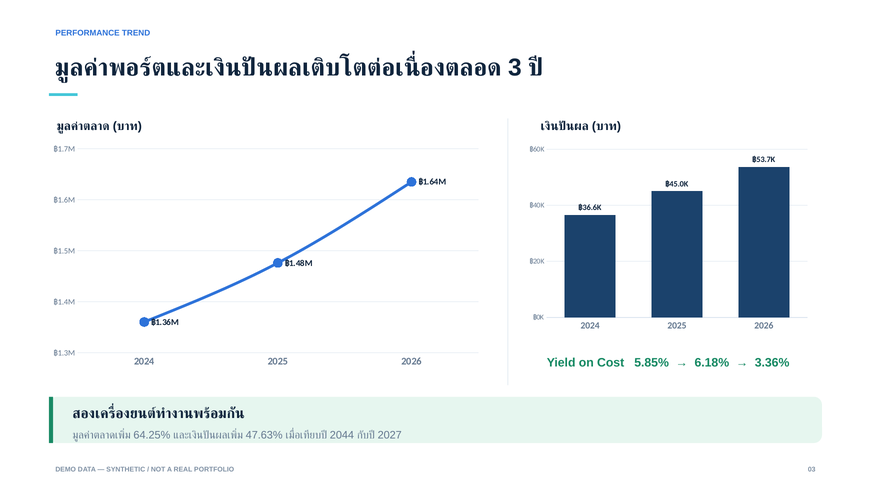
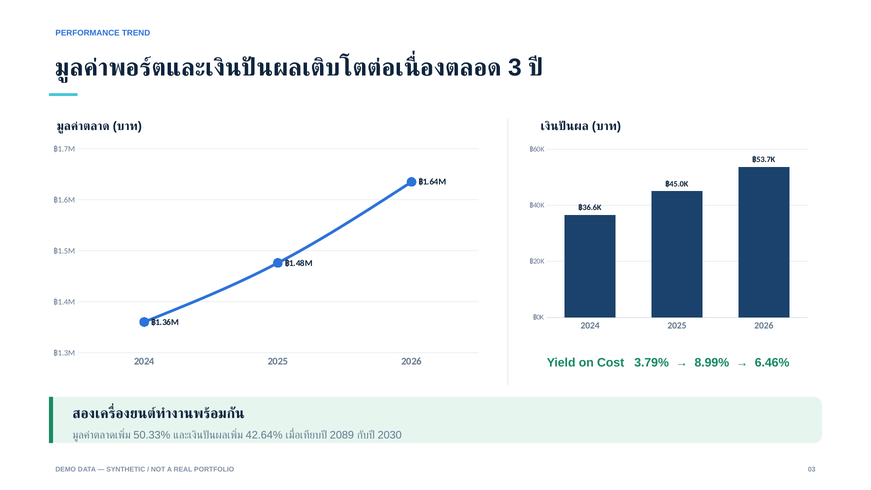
5.85%: 5.85% -> 3.79% (652, 362)
6.18%: 6.18% -> 8.99% (712, 362)
3.36%: 3.36% -> 6.46% (772, 362)
64.25%: 64.25% -> 50.33% (152, 435)
47.63%: 47.63% -> 42.64% (264, 435)
2044: 2044 -> 2089 (342, 435)
2027: 2027 -> 2030 (390, 435)
